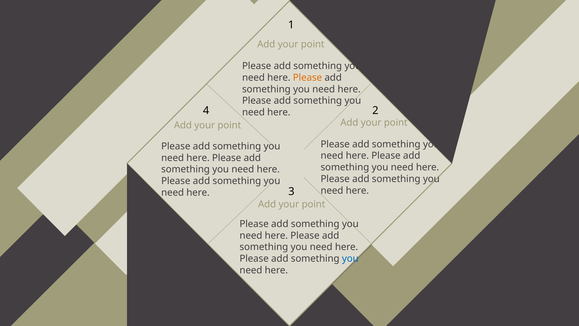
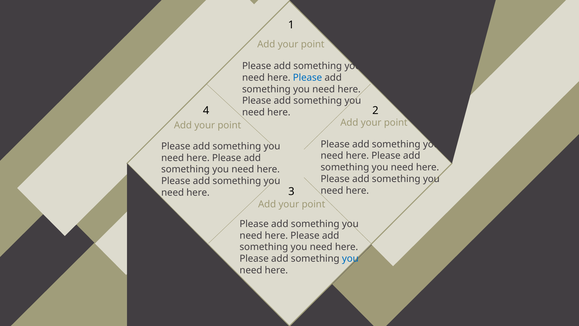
Please colour: orange -> blue (307, 78)
